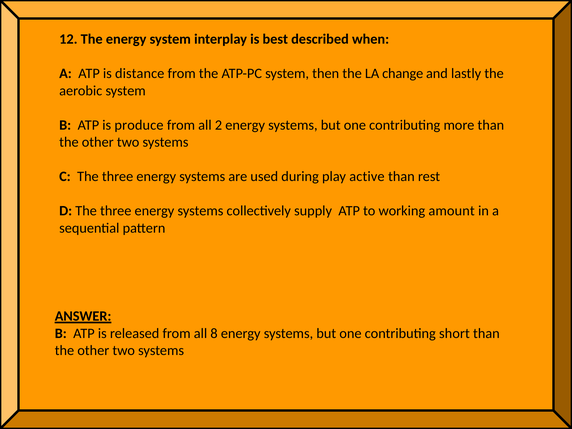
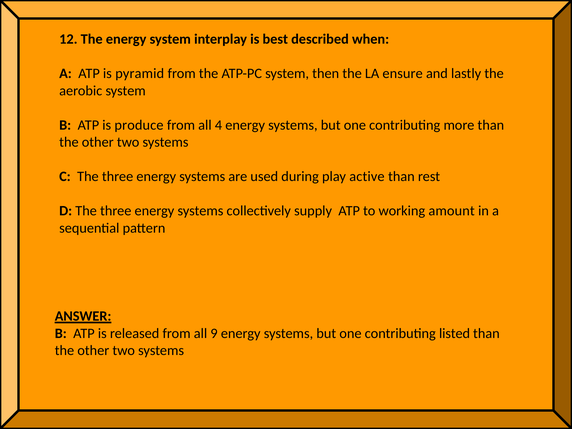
distance: distance -> pyramid (140, 74)
change: change -> ensure (403, 74)
2: 2 -> 4 (218, 125)
8: 8 -> 9 (214, 333)
short: short -> listed (455, 333)
